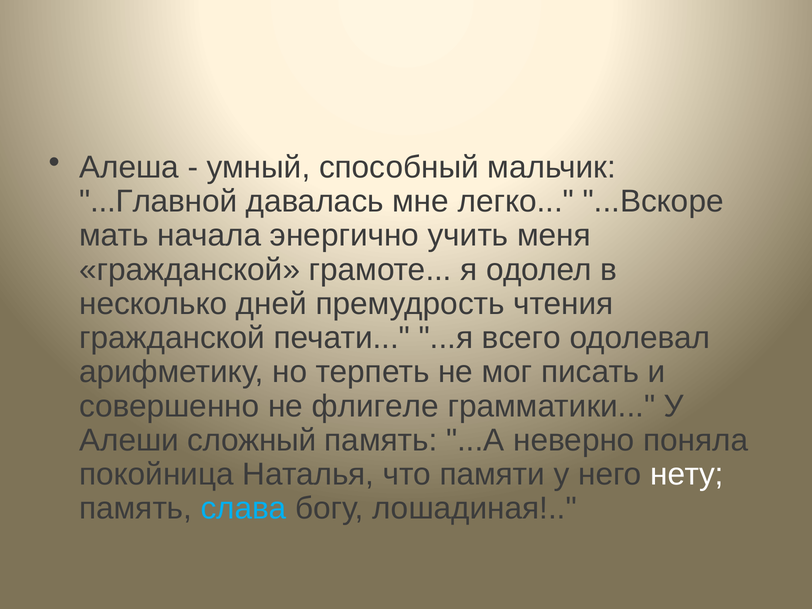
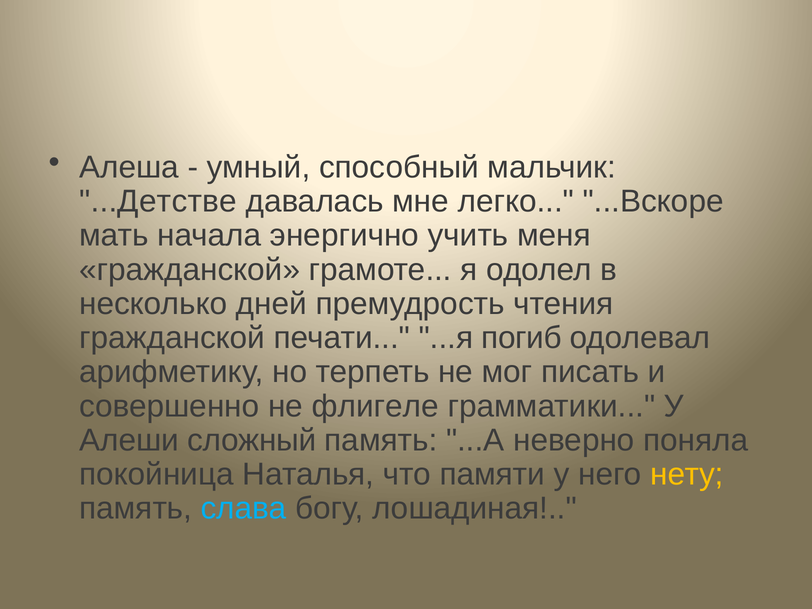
...Главной: ...Главной -> ...Детстве (158, 201)
всего: всего -> погиб (522, 338)
нету colour: white -> yellow (687, 474)
